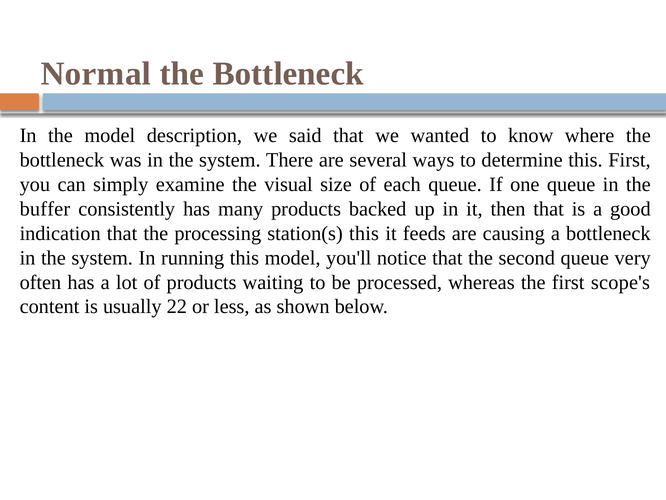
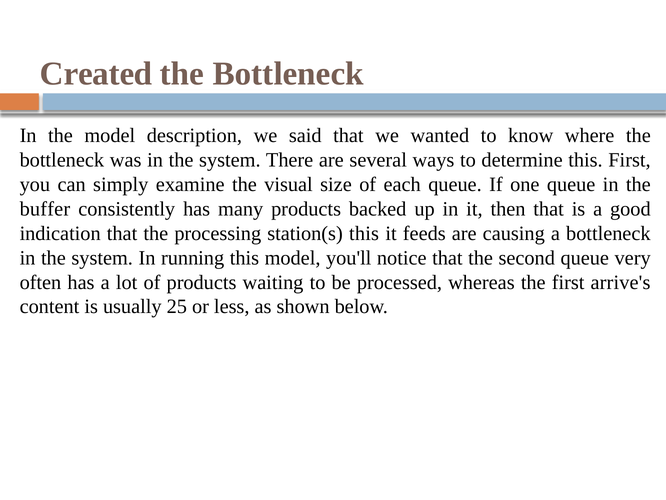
Normal: Normal -> Created (96, 74)
scope's: scope's -> arrive's (620, 282)
22: 22 -> 25 (177, 306)
